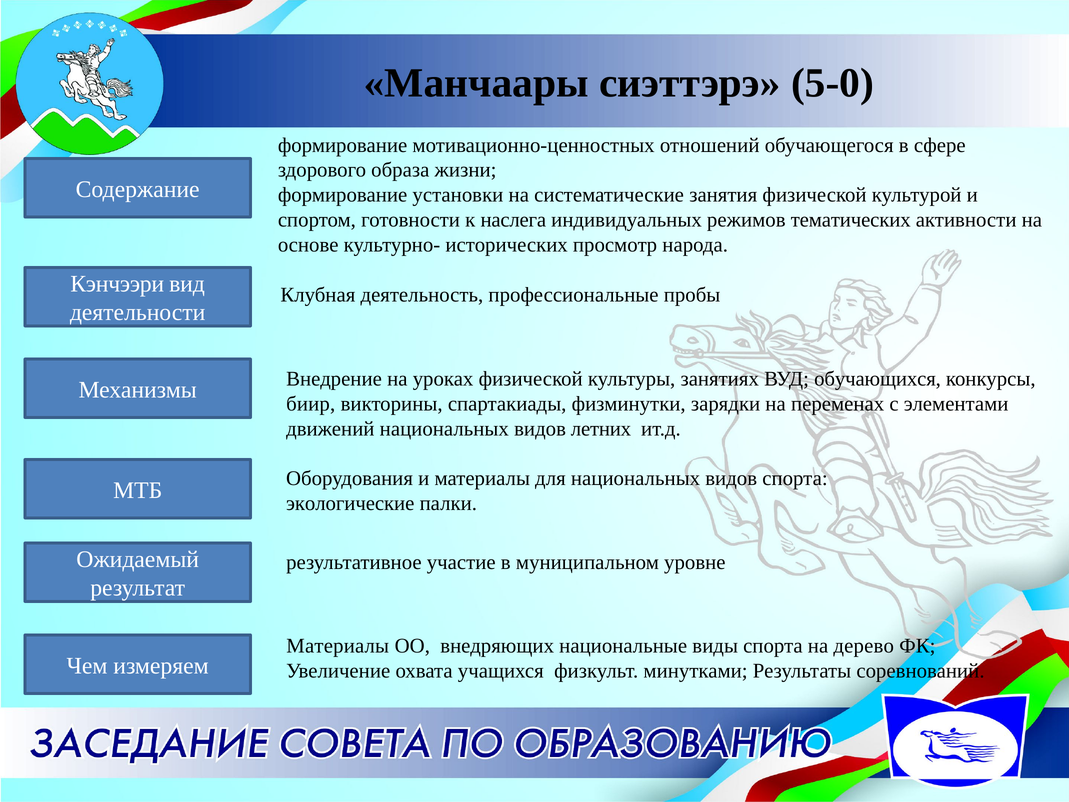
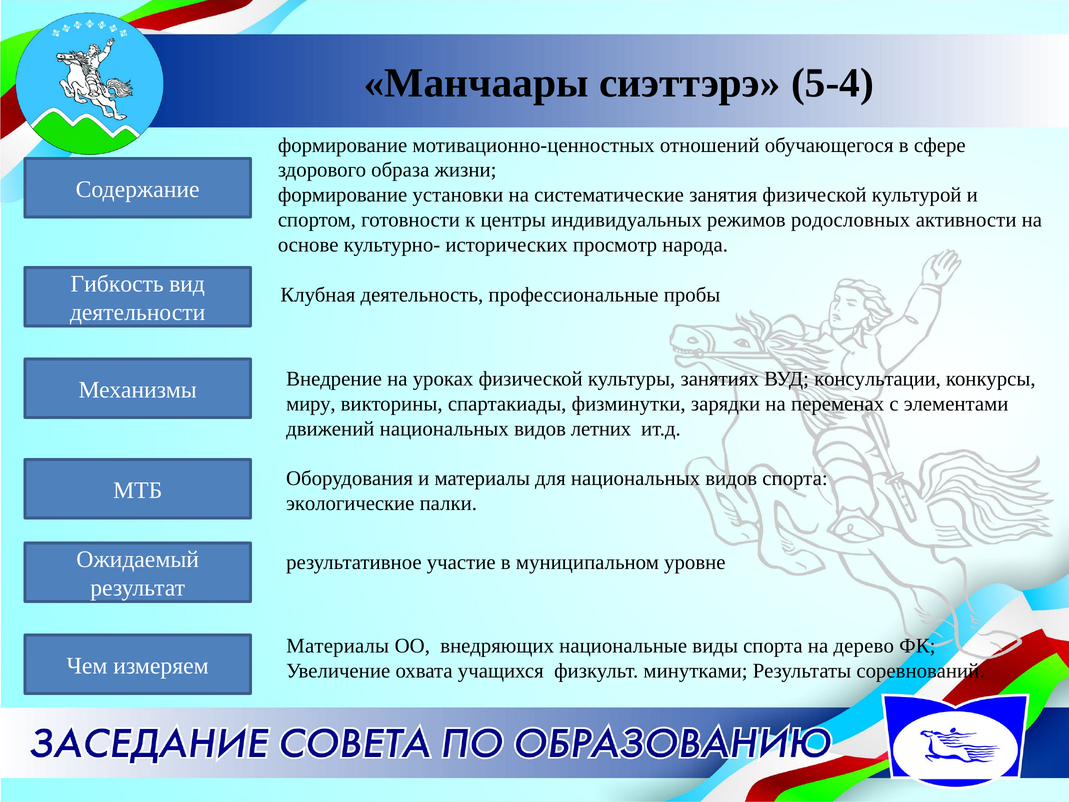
5-0: 5-0 -> 5-4 (833, 83)
наслега: наслега -> центры (513, 220)
тематических: тематических -> родословных (851, 220)
Кэнчээри: Кэнчээри -> Гибкость (117, 284)
обучающихся: обучающихся -> консультации (878, 379)
биир: биир -> миру (311, 404)
